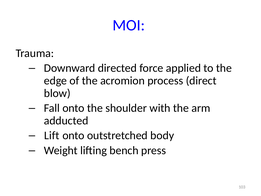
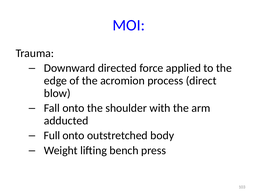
Lift: Lift -> Full (52, 135)
